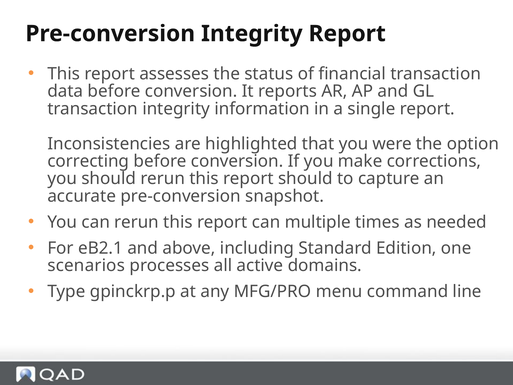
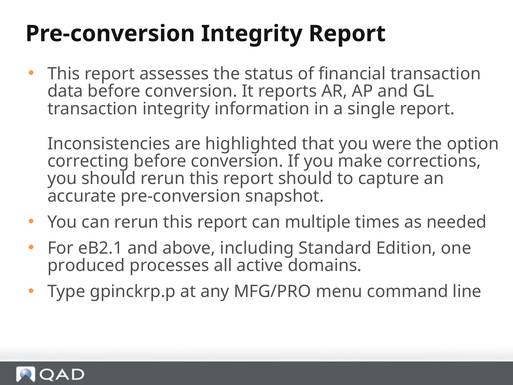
scenarios: scenarios -> produced (86, 265)
